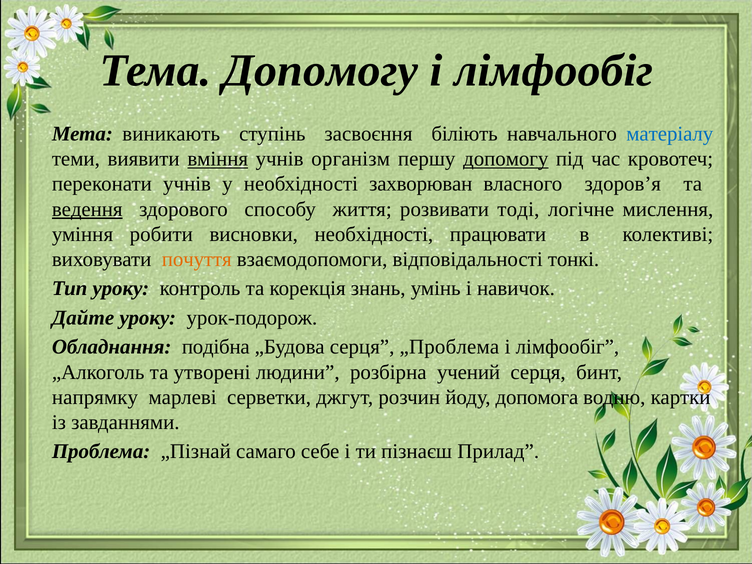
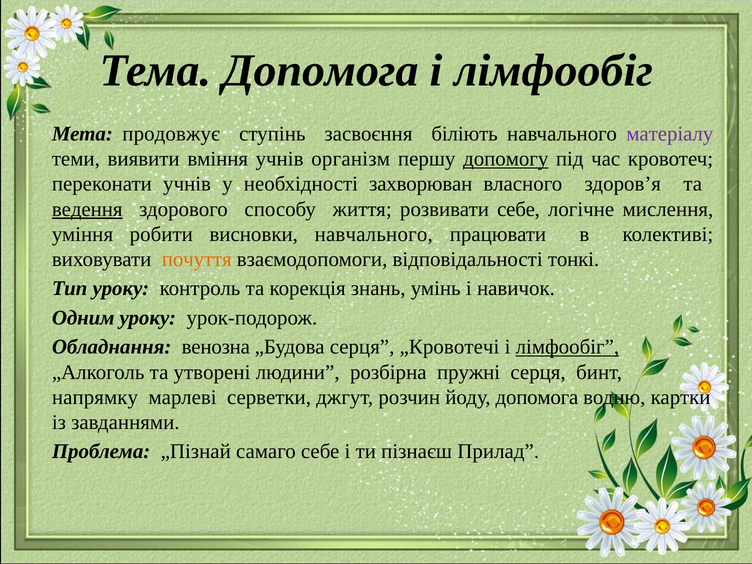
Тема Допомогу: Допомогу -> Допомога (321, 71)
виникають: виникають -> продовжує (171, 134)
матеріалу colour: blue -> purple (670, 134)
вміння underline: present -> none (218, 159)
розвивати тоді: тоді -> себе (519, 209)
висновки необхідності: необхідності -> навчального (374, 234)
Дайте: Дайте -> Одним (83, 318)
подібна: подібна -> венозна (216, 347)
„Проблема: „Проблема -> „Кровотечі (449, 347)
лімфообіг underline: none -> present (567, 347)
учений: учений -> пружні (469, 372)
